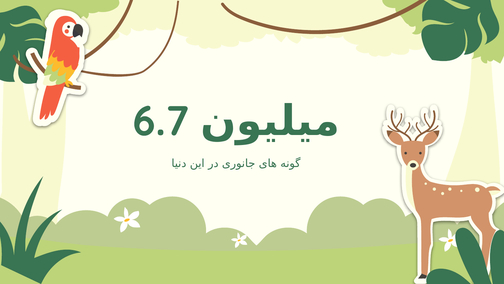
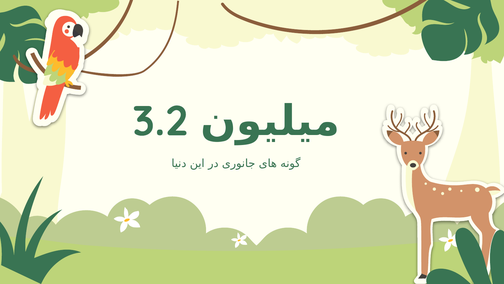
6.7: 6.7 -> 3.2 (160, 121)
